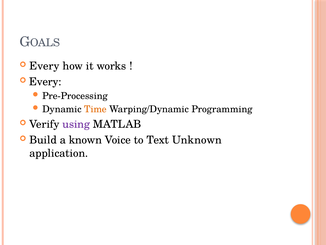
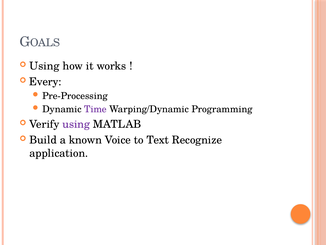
Every: Every -> Using (44, 66)
Time colour: orange -> purple (95, 109)
Unknown: Unknown -> Recognize (197, 140)
